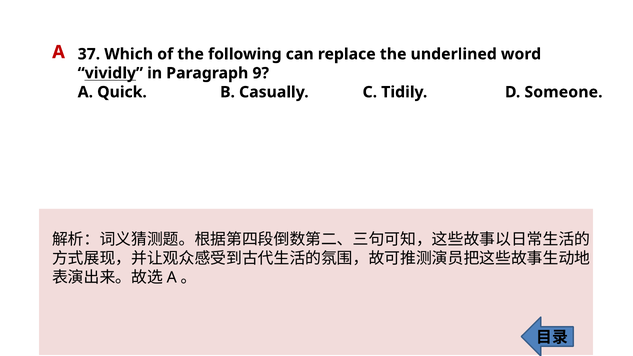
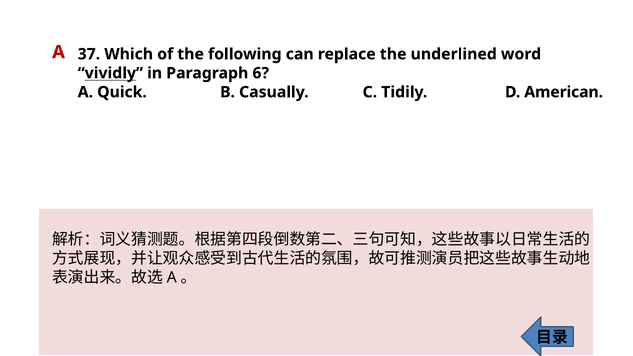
9: 9 -> 6 (261, 73)
Someone: Someone -> American (564, 92)
